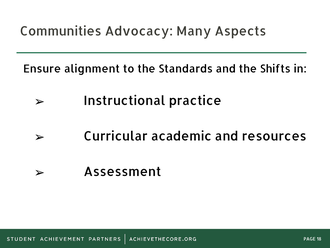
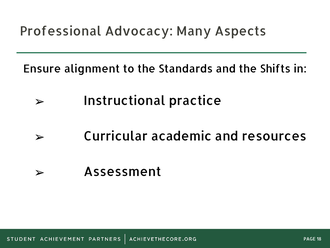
Communities: Communities -> Professional (61, 31)
